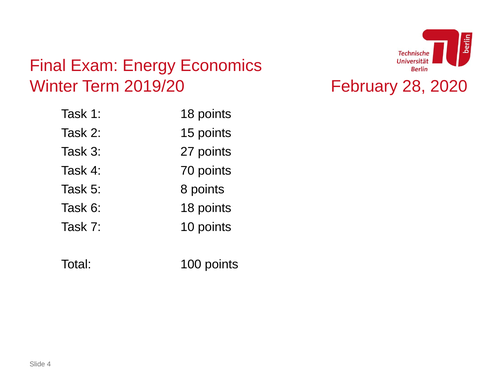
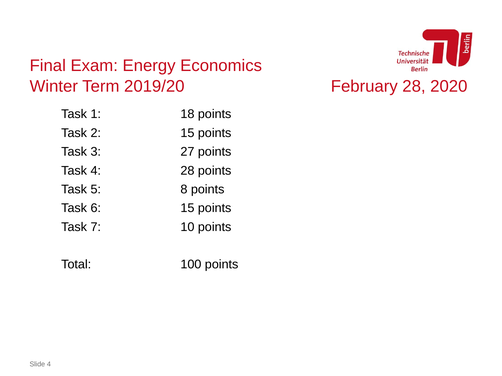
4 70: 70 -> 28 (187, 171)
6 18: 18 -> 15 (187, 208)
